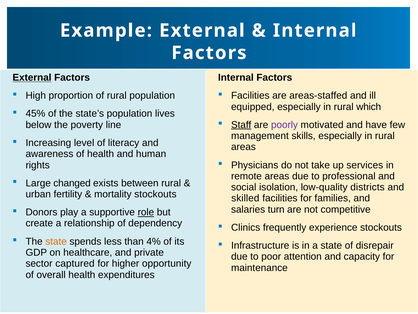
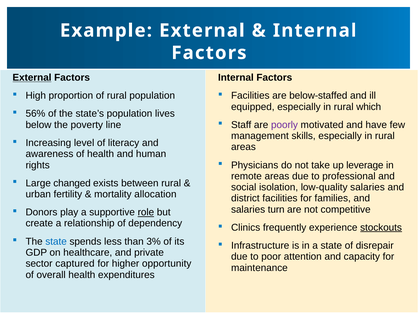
areas-staffed: areas-staffed -> below-staffed (318, 96)
45%: 45% -> 56% (35, 114)
Staff underline: present -> none (241, 125)
services: services -> leverage (365, 165)
low-quality districts: districts -> salaries (368, 187)
mortality stockouts: stockouts -> allocation (155, 194)
skilled: skilled -> district (245, 198)
stockouts underline: none -> present (381, 227)
state colour: orange -> blue (56, 241)
4%: 4% -> 3% (154, 241)
